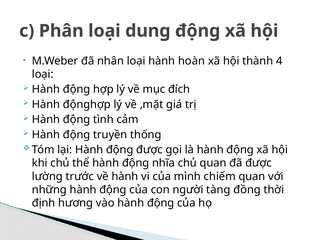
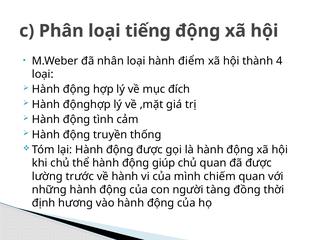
dung: dung -> tiếng (148, 31)
hoàn: hoàn -> điểm (192, 61)
nhĩa: nhĩa -> giúp (164, 163)
